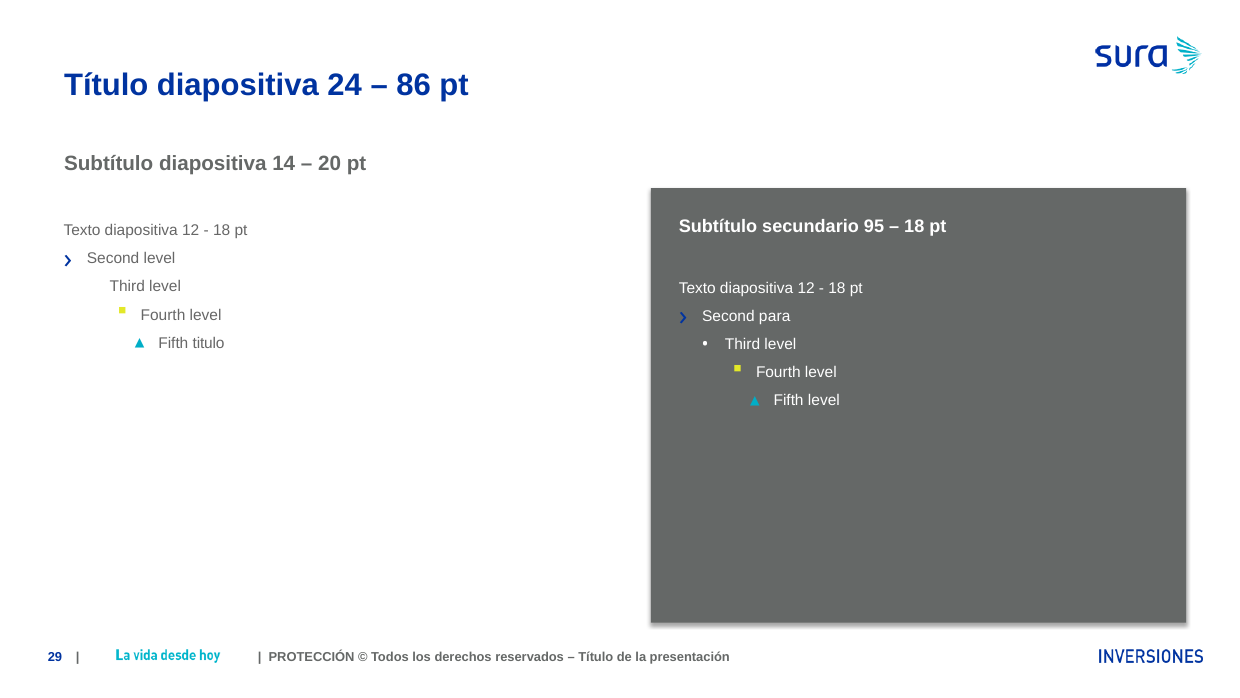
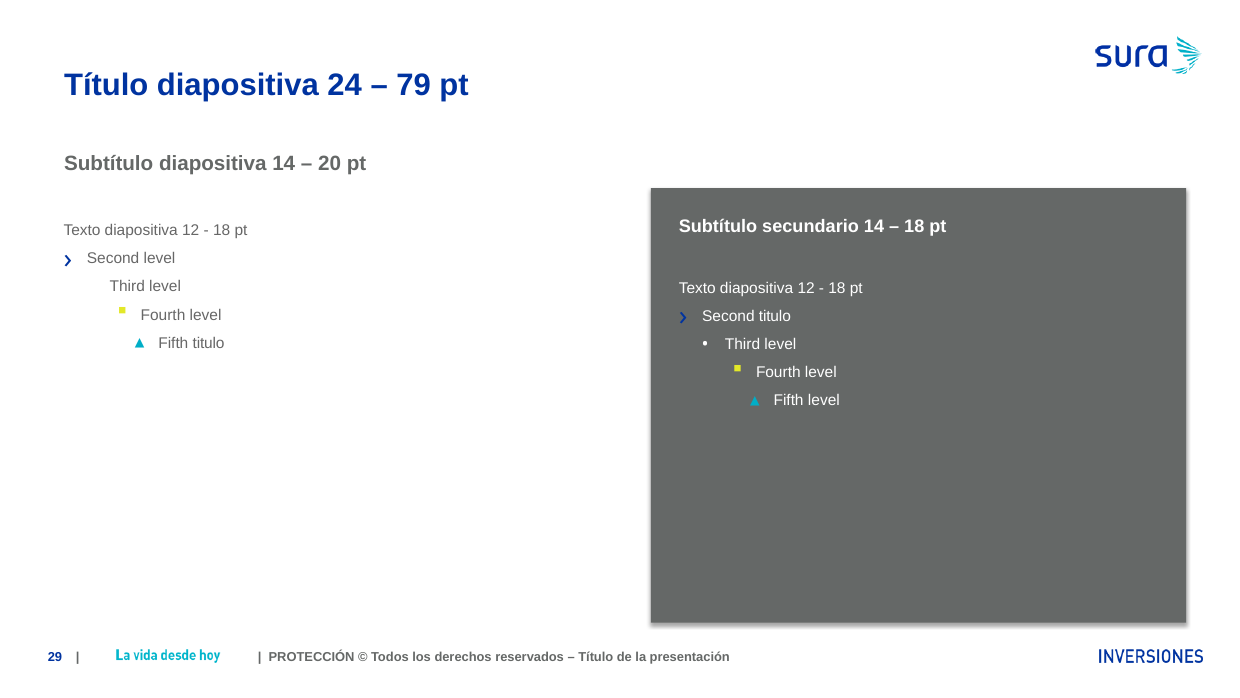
86: 86 -> 79 (414, 85)
secundario 95: 95 -> 14 (874, 227)
Second para: para -> titulo (775, 316)
